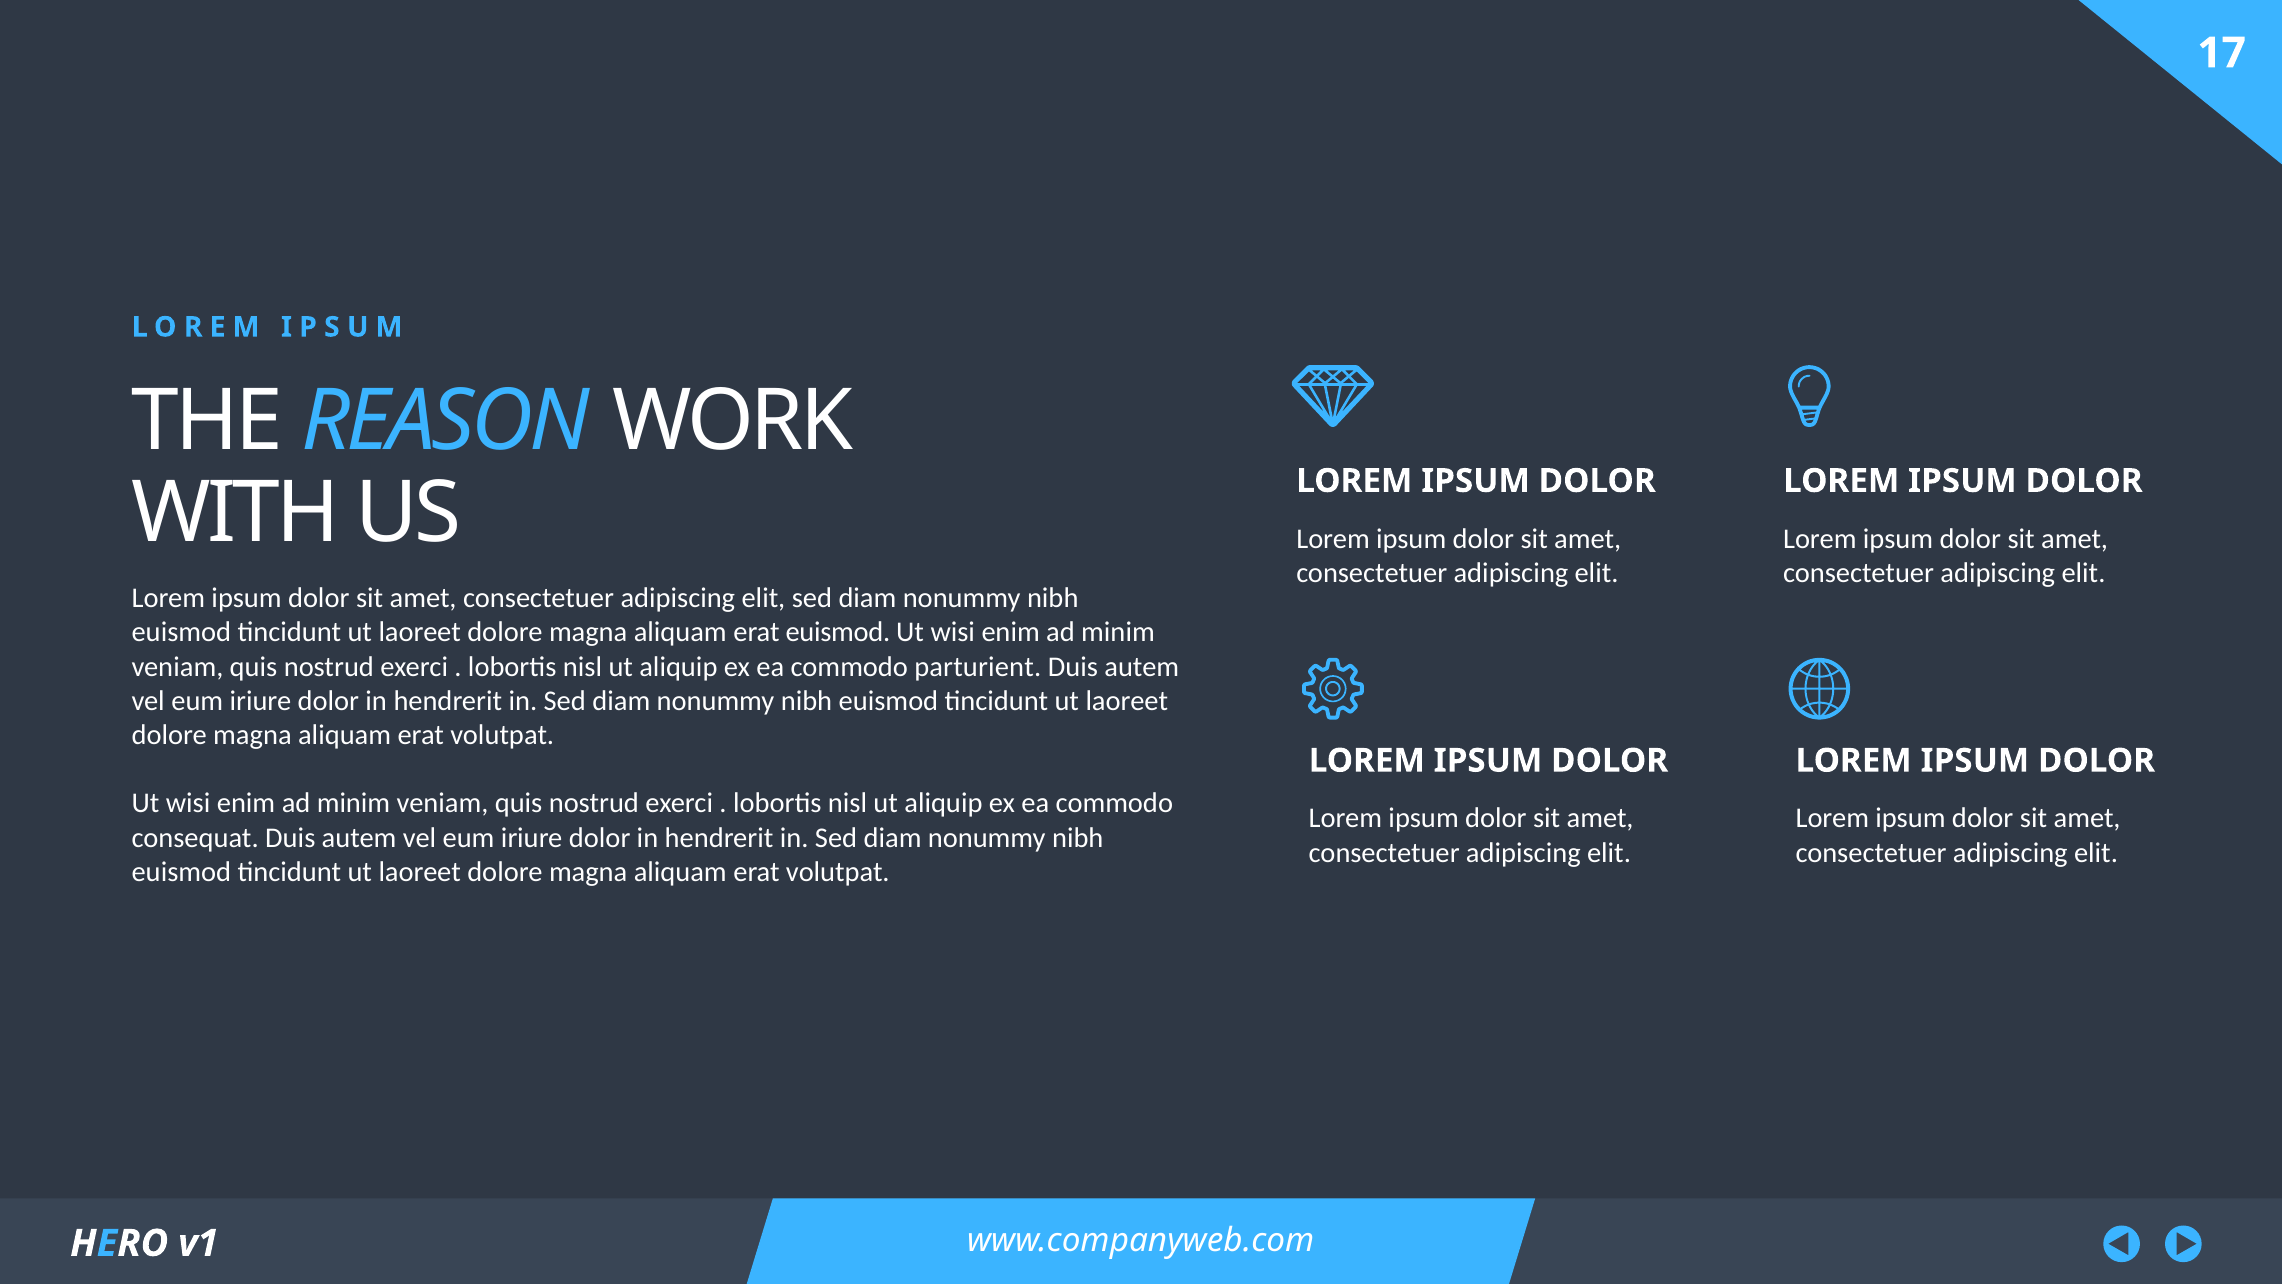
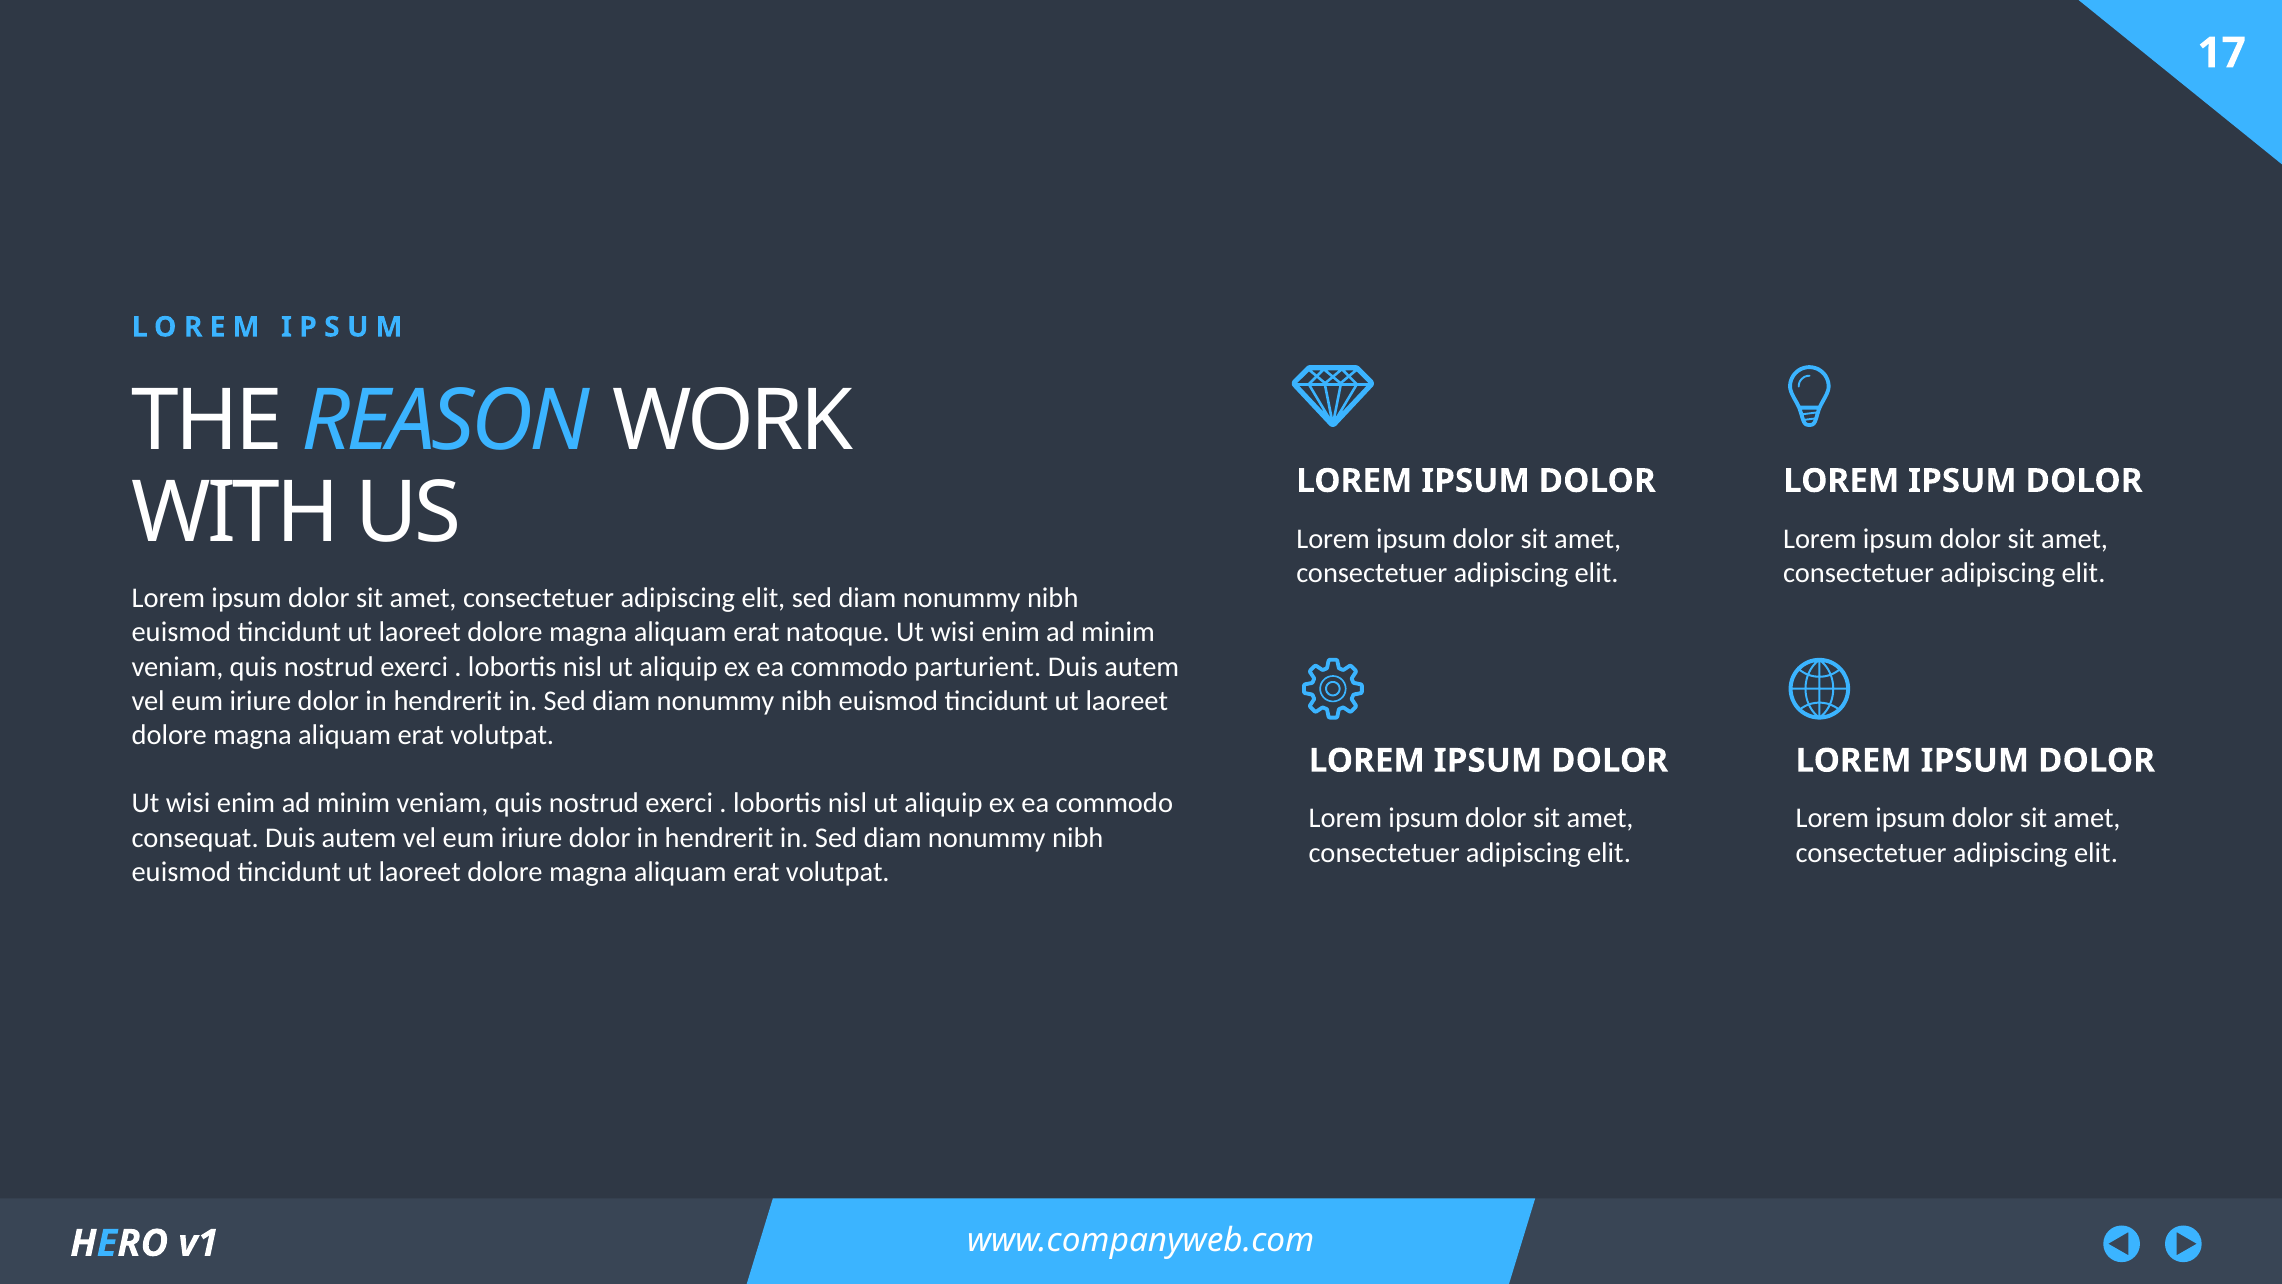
erat euismod: euismod -> natoque (838, 632)
